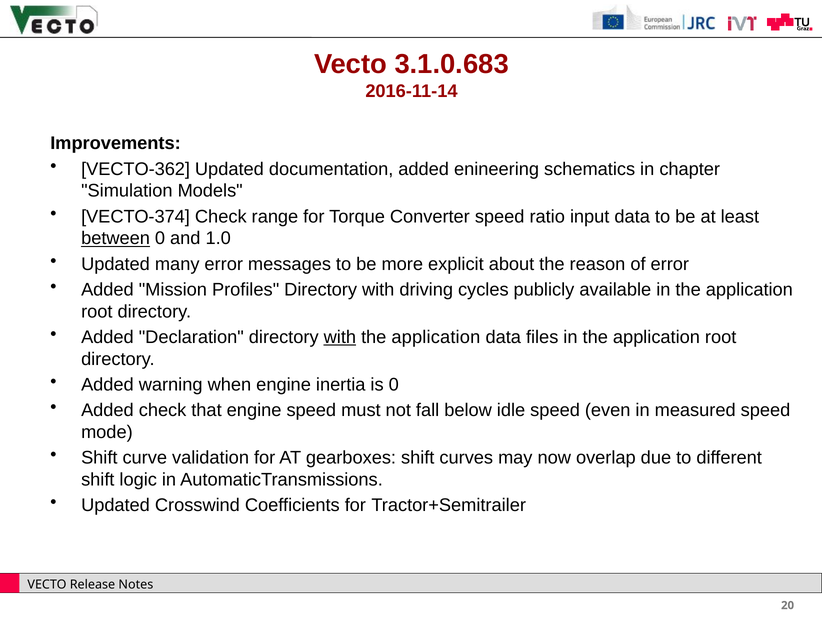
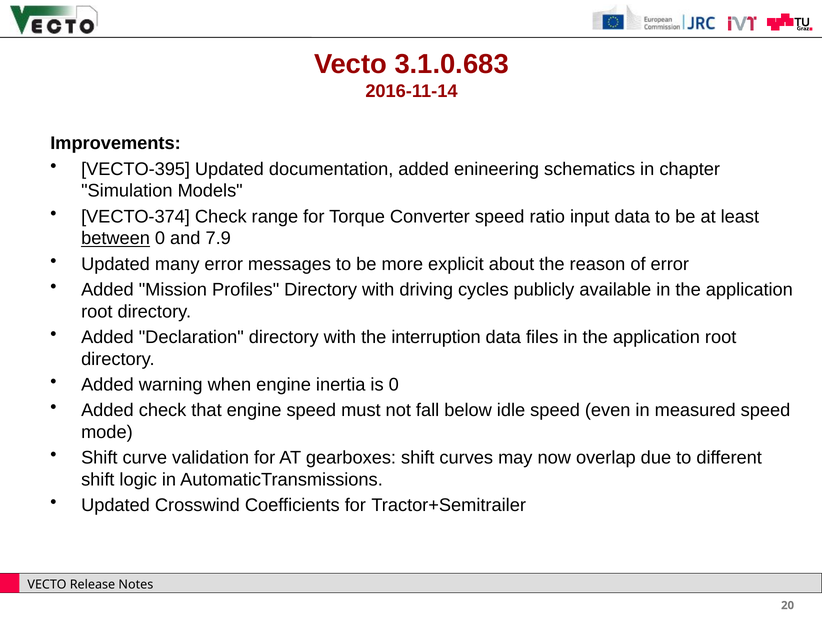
VECTO-362: VECTO-362 -> VECTO-395 (136, 169)
1.0: 1.0 -> 7.9 (218, 238)
with underline: present -> none (340, 337)
application: application -> interruption (436, 337)
